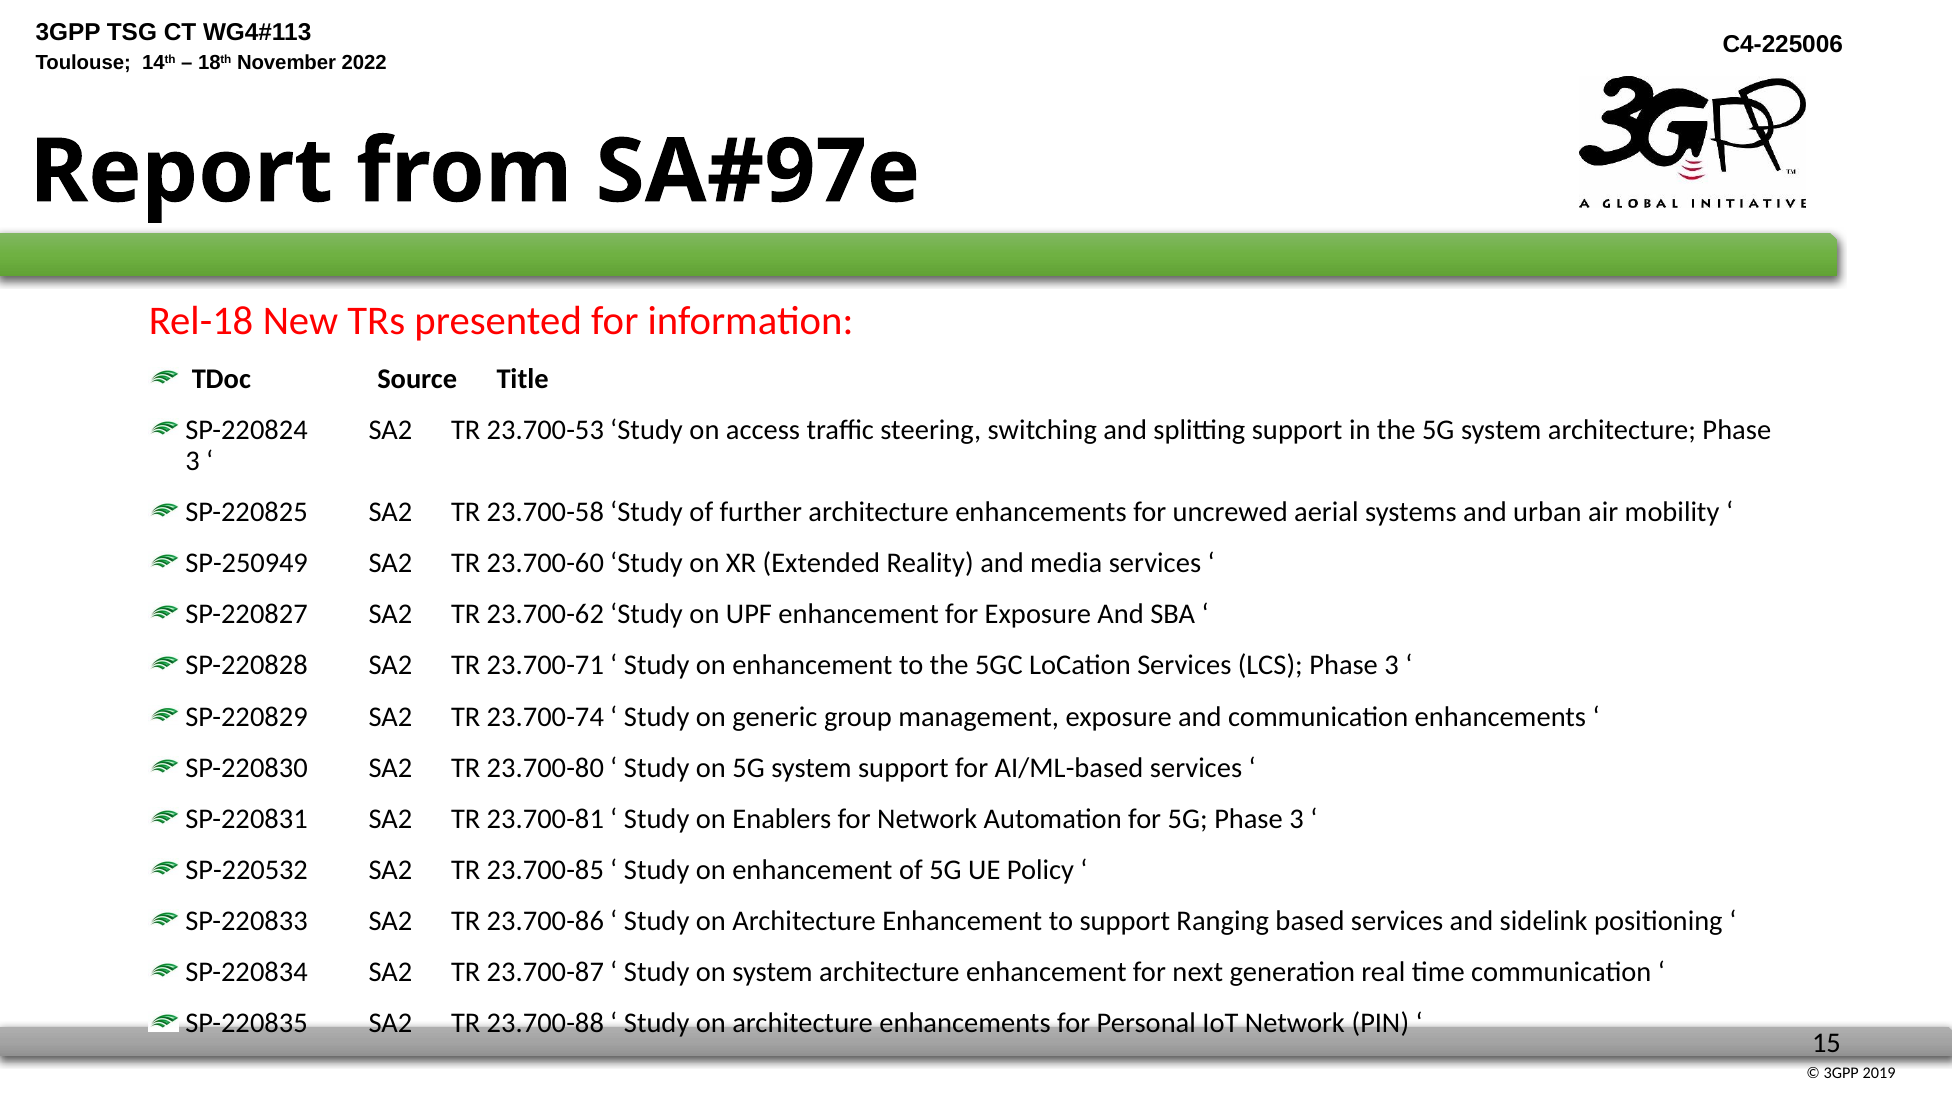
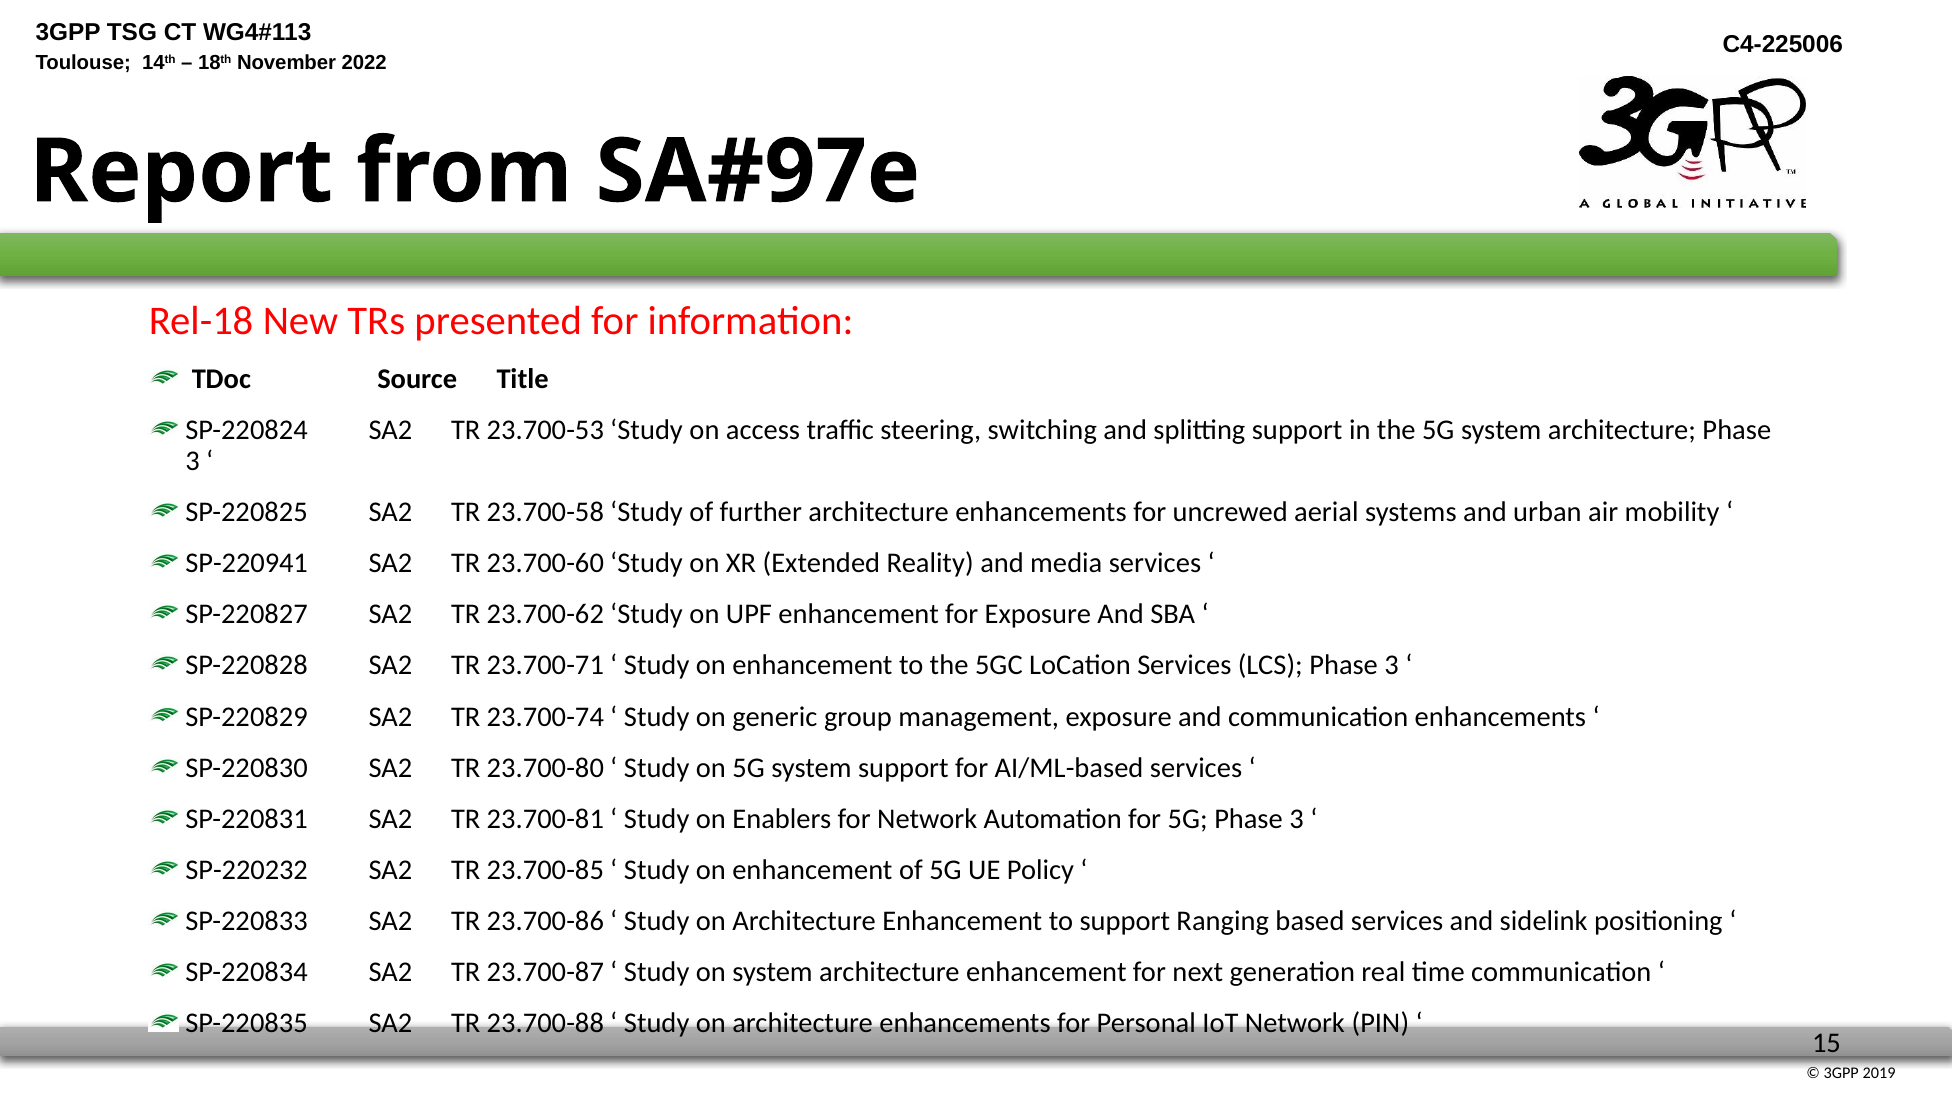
SP-250949: SP-250949 -> SP-220941 (247, 563)
SP-220532: SP-220532 -> SP-220232 (247, 870)
